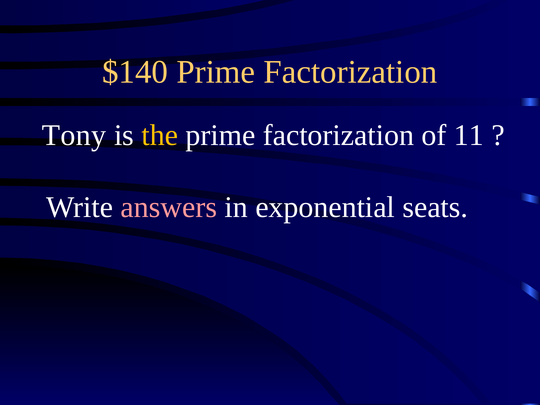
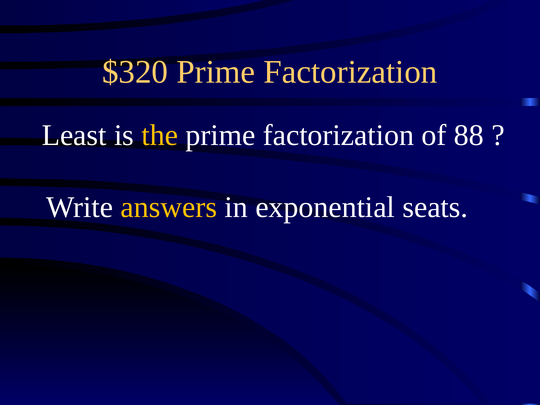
$140: $140 -> $320 (135, 72)
Tony: Tony -> Least (74, 135)
11: 11 -> 88 (469, 135)
answers colour: pink -> yellow (169, 207)
